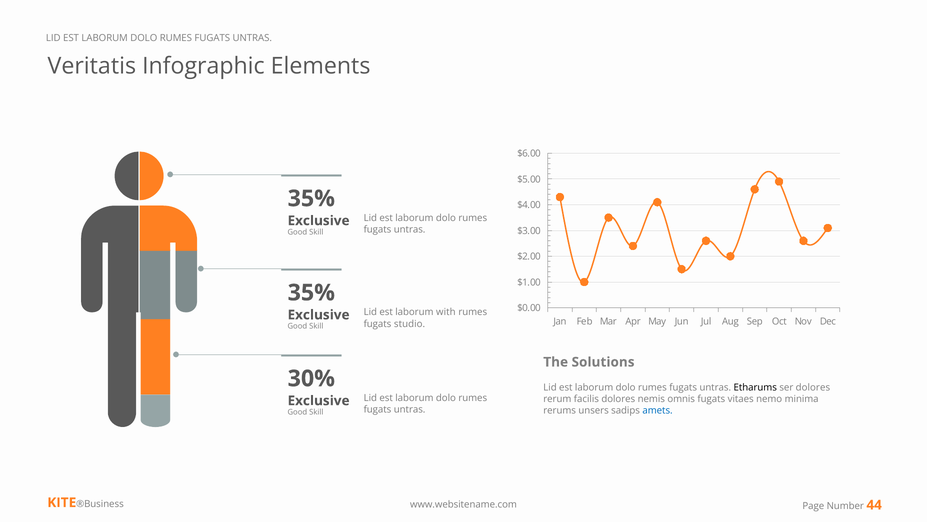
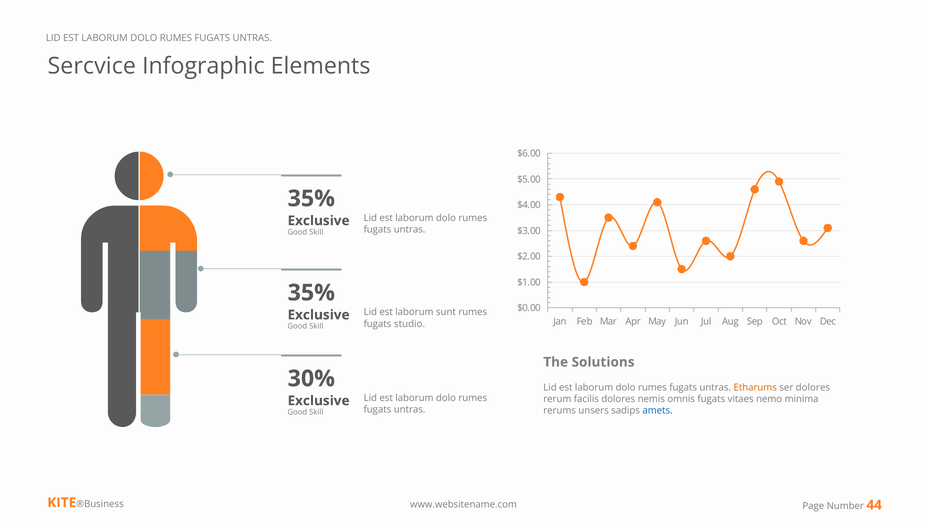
Veritatis: Veritatis -> Sercvice (92, 66)
with: with -> sunt (446, 312)
Etharums colour: black -> orange (755, 387)
